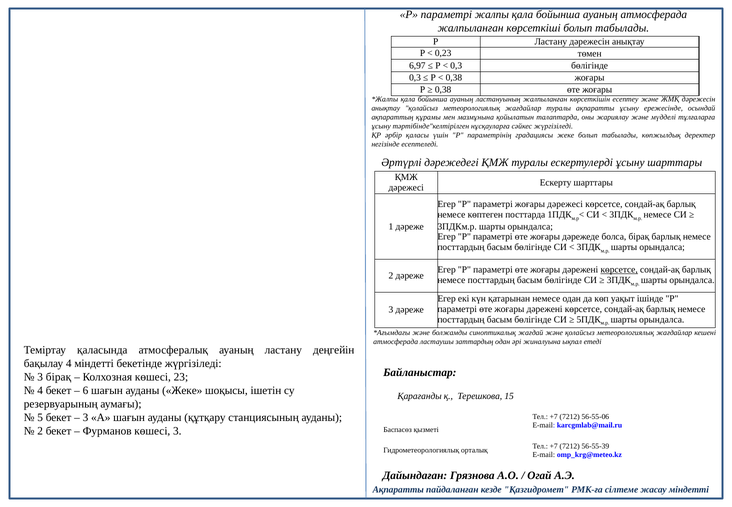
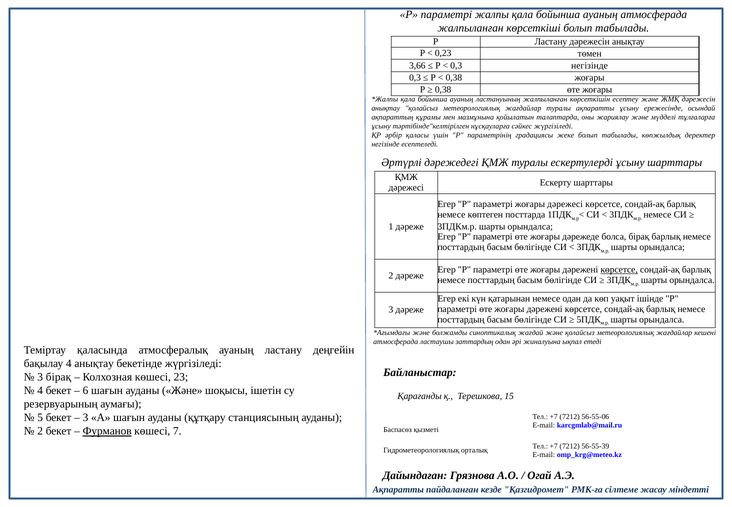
6,97: 6,97 -> 3,66 (417, 65)
0,3 бөлігінде: бөлігінде -> негізінде (590, 66)
4 міндетті: міндетті -> анықтау (94, 363)
ауданы Жеке: Жеке -> Және (182, 390)
Фурманов underline: none -> present (107, 431)
көшесі 3: 3 -> 7 (177, 431)
